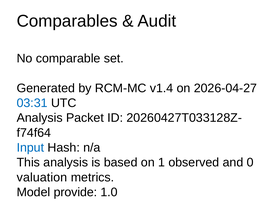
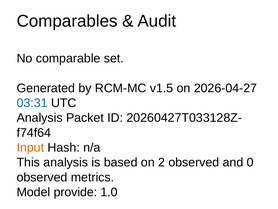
v1.4: v1.4 -> v1.5 (162, 88)
Input colour: blue -> orange (30, 147)
1: 1 -> 2 (162, 162)
valuation: valuation -> observed (42, 177)
